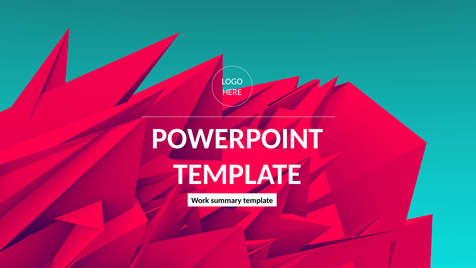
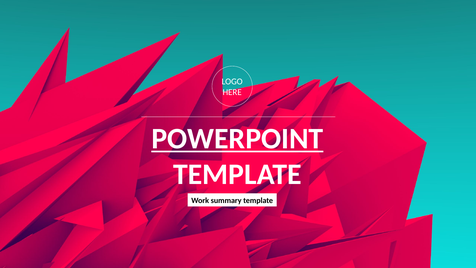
POWERPOINT underline: none -> present (237, 138)
